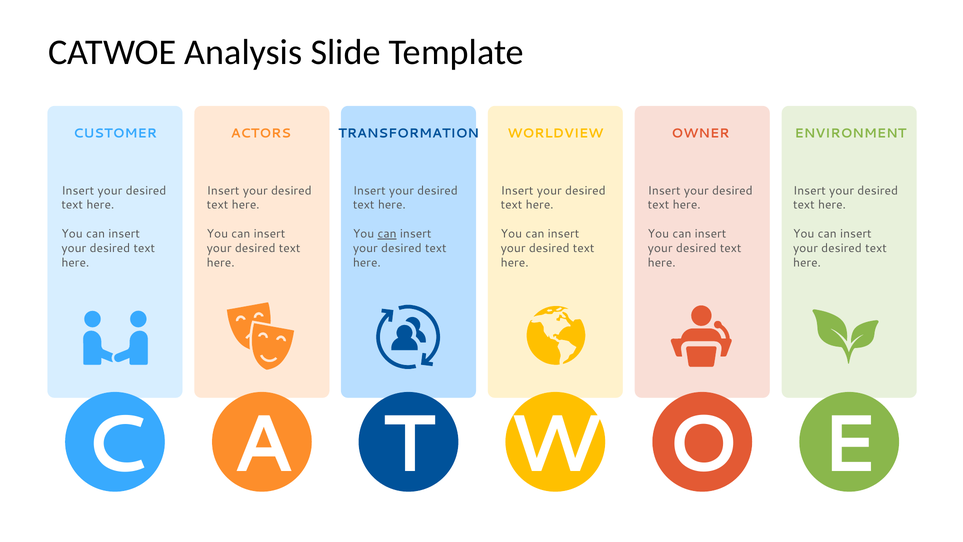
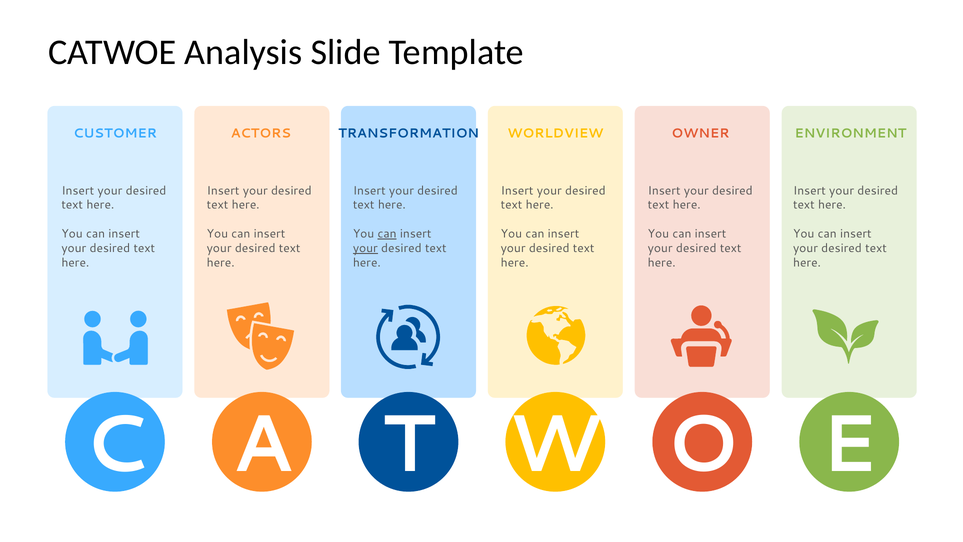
your underline: none -> present (365, 248)
